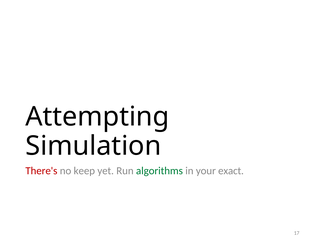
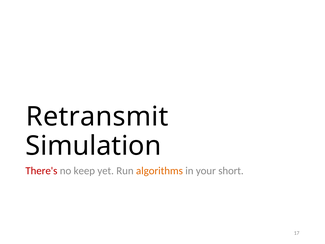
Attempting: Attempting -> Retransmit (97, 116)
algorithms colour: green -> orange (159, 171)
exact: exact -> short (231, 171)
